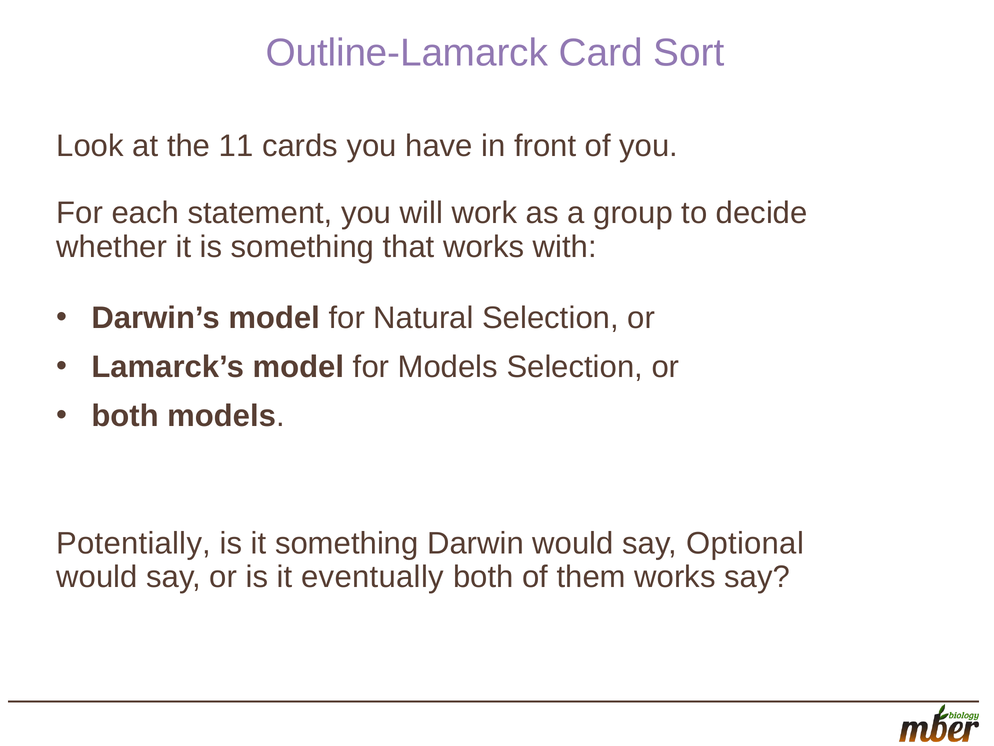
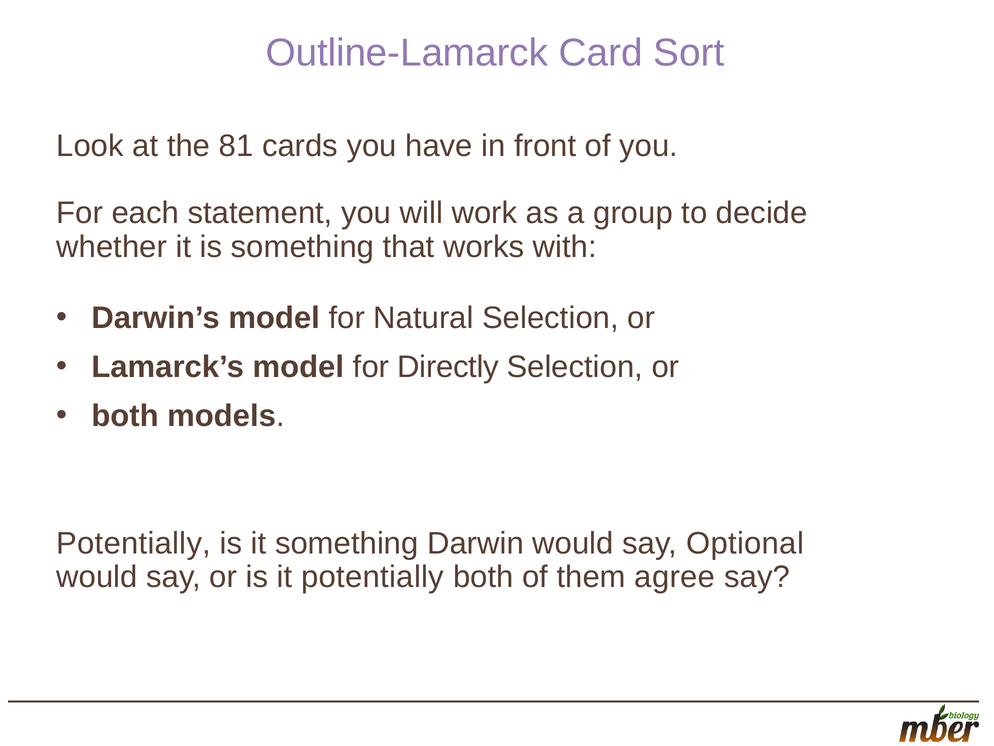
11: 11 -> 81 (236, 146)
for Models: Models -> Directly (448, 367)
it eventually: eventually -> potentially (373, 577)
them works: works -> agree (675, 577)
